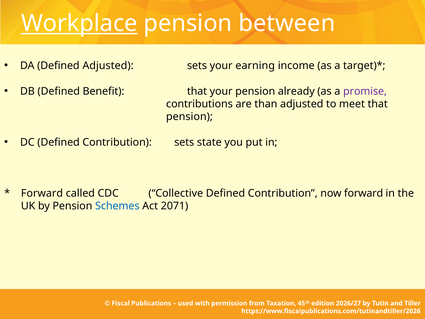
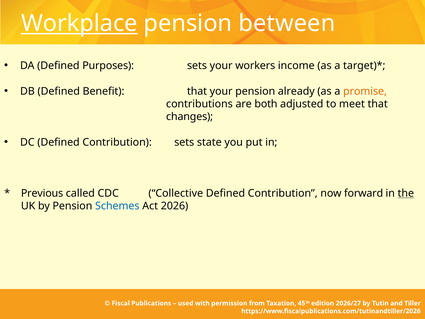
Defined Adjusted: Adjusted -> Purposes (108, 66)
earning: earning -> workers (255, 66)
promise colour: purple -> orange (365, 91)
than: than -> both (266, 104)
pension: pension -> changes (190, 117)
Forward: Forward -> Previous (42, 193)
the underline: none -> present (406, 193)
2071: 2071 -> 2026 (175, 206)
